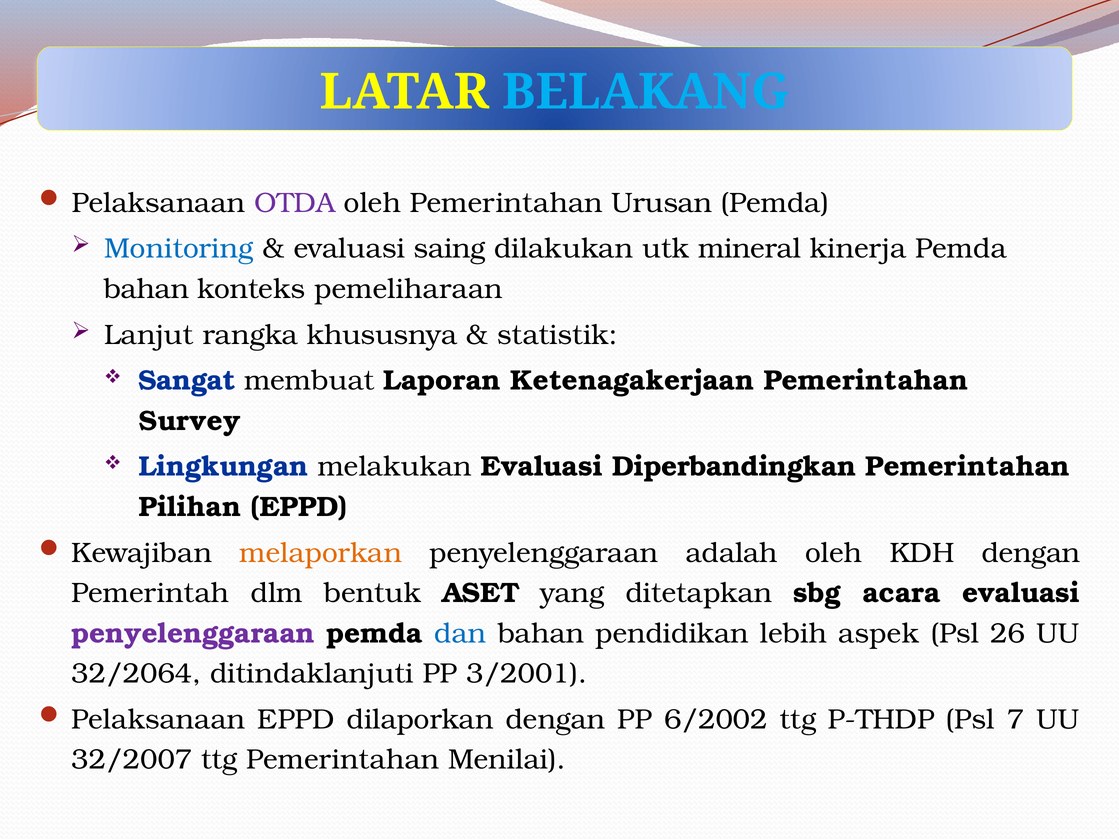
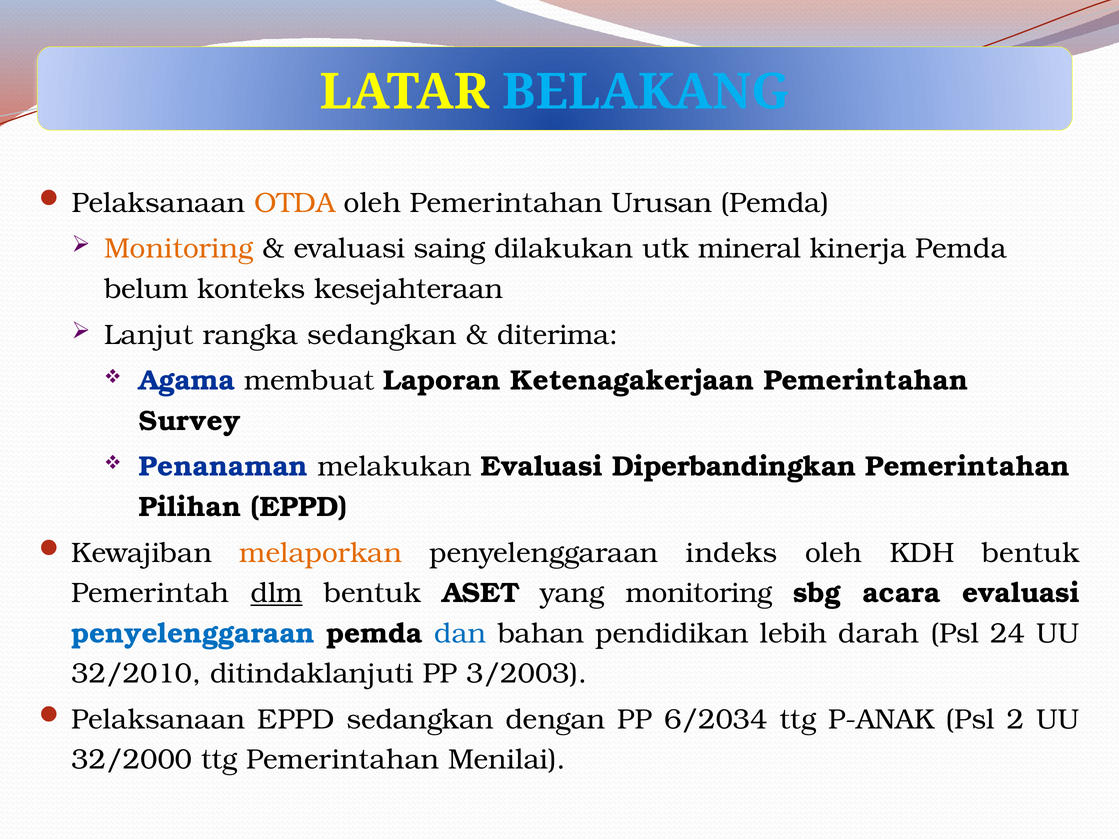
OTDA colour: purple -> orange (295, 203)
Monitoring colour: blue -> orange (179, 249)
bahan: bahan -> belum (146, 289)
pemeliharaan: pemeliharaan -> kesejahteraan (409, 289)
rangka khususnya: khususnya -> sedangkan (382, 335)
statistik: statistik -> diterima (558, 335)
Sangat: Sangat -> Agama (187, 381)
Lingkungan: Lingkungan -> Penanaman (223, 467)
adalah: adalah -> indeks (732, 553)
KDH dengan: dengan -> bentuk (1031, 553)
dlm underline: none -> present (277, 593)
yang ditetapkan: ditetapkan -> monitoring (699, 593)
penyelenggaraan colour: purple -> blue (193, 634)
aspek: aspek -> darah (879, 634)
26: 26 -> 24 (1008, 634)
32/2064: 32/2064 -> 32/2010 (136, 674)
3/2001: 3/2001 -> 3/2003 (527, 674)
EPPD dilaporkan: dilaporkan -> sedangkan (420, 720)
6/2002: 6/2002 -> 6/2034 (716, 720)
P-THDP: P-THDP -> P-ANAK (881, 720)
7: 7 -> 2 (1015, 720)
32/2007: 32/2007 -> 32/2000 (132, 760)
